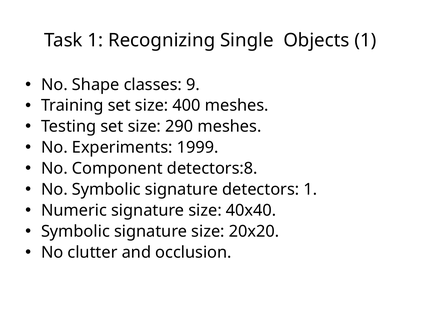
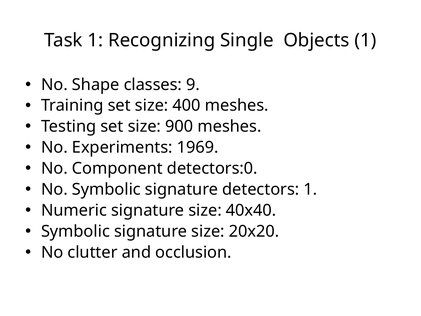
290: 290 -> 900 (179, 126)
1999: 1999 -> 1969 (198, 147)
detectors:8: detectors:8 -> detectors:0 (212, 168)
